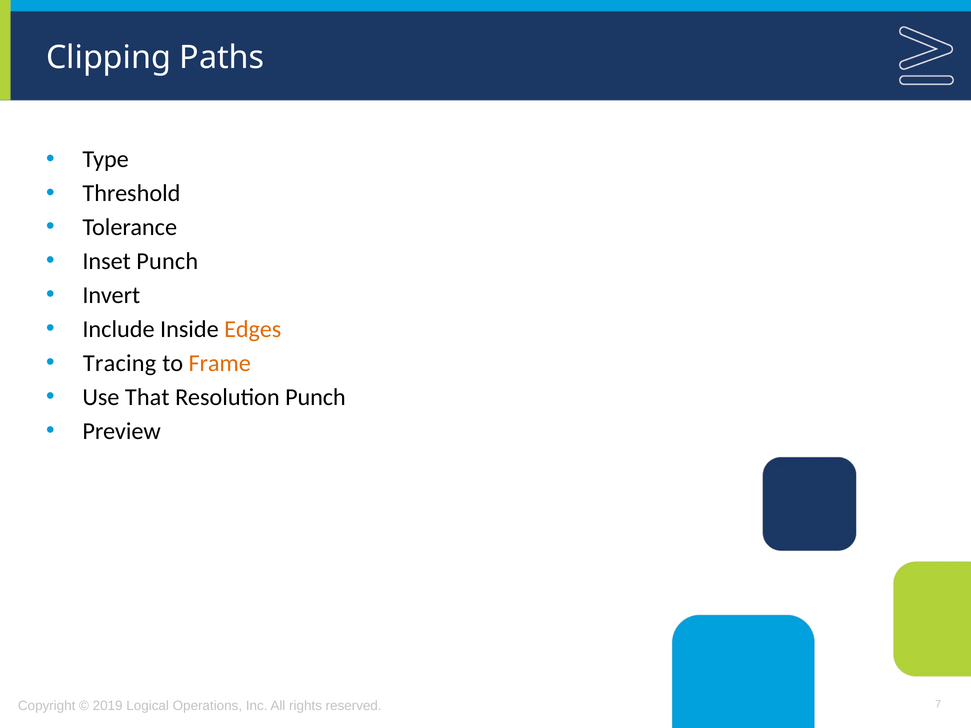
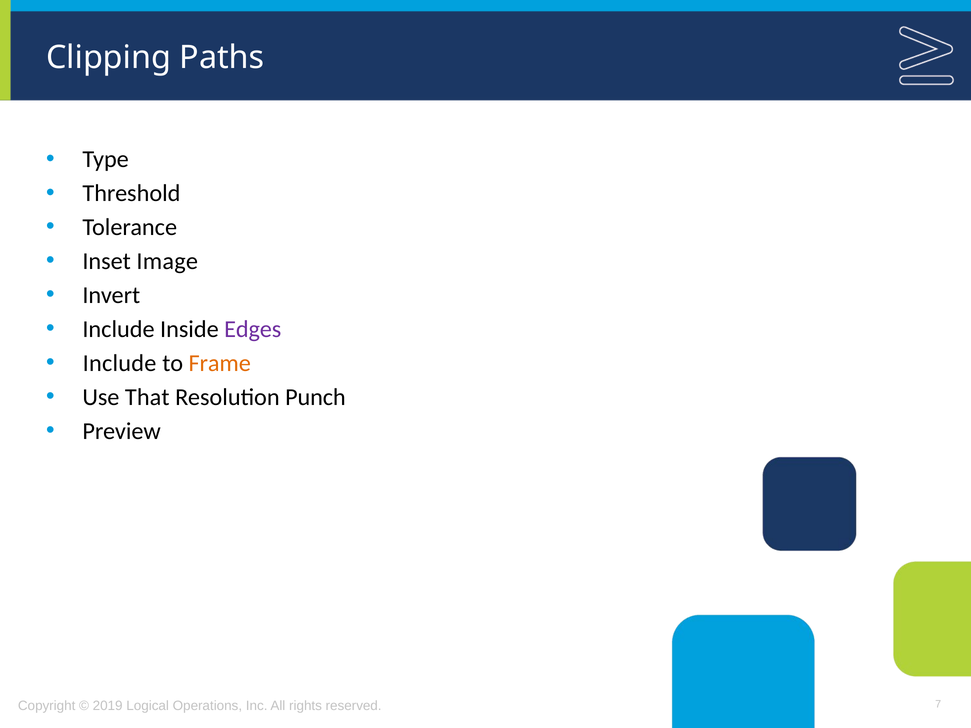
Inset Punch: Punch -> Image (167, 261)
Edges colour: orange -> purple (253, 329)
Tracing: Tracing -> Include (120, 363)
